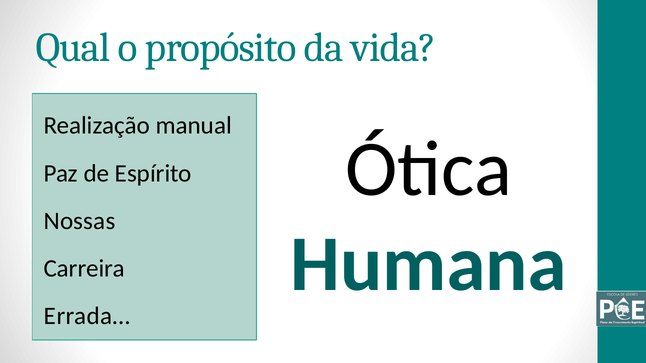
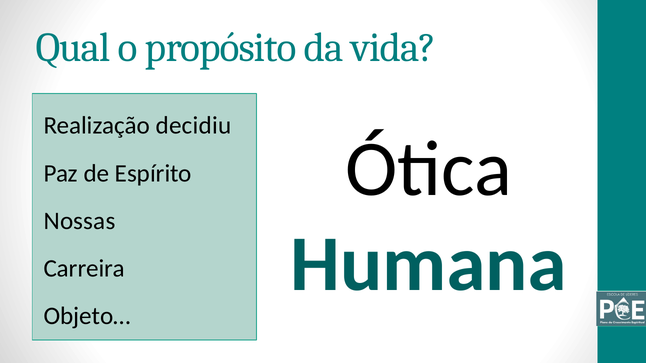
manual: manual -> decidiu (194, 126)
Errada…: Errada… -> Objeto… (87, 316)
